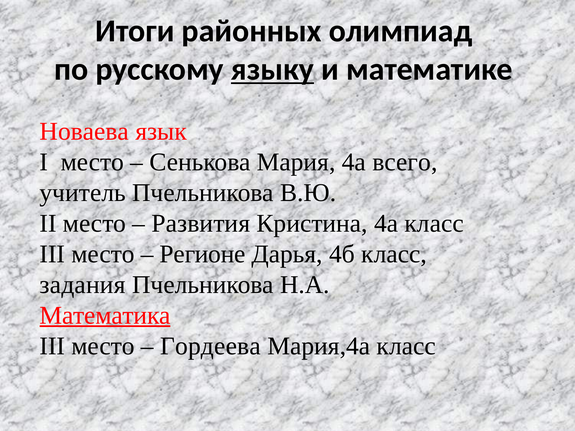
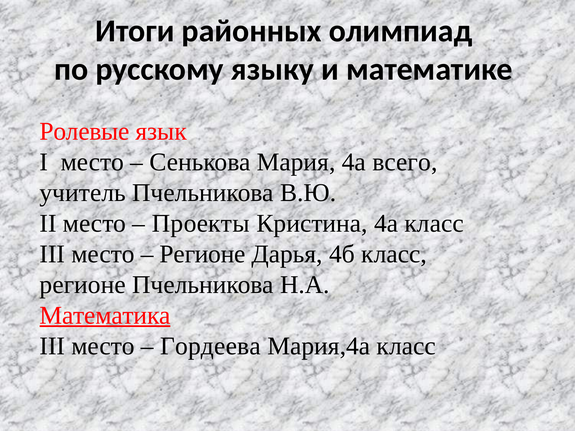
языку underline: present -> none (272, 69)
Новаева: Новаева -> Ролевые (84, 131)
Развития: Развития -> Проекты (201, 223)
задания: задания -> регионе (83, 285)
